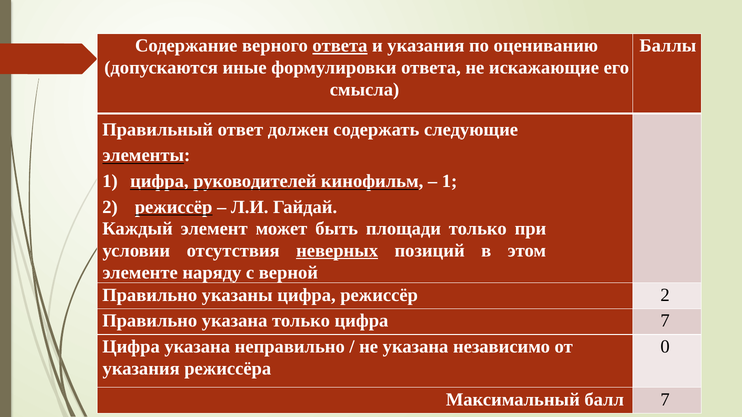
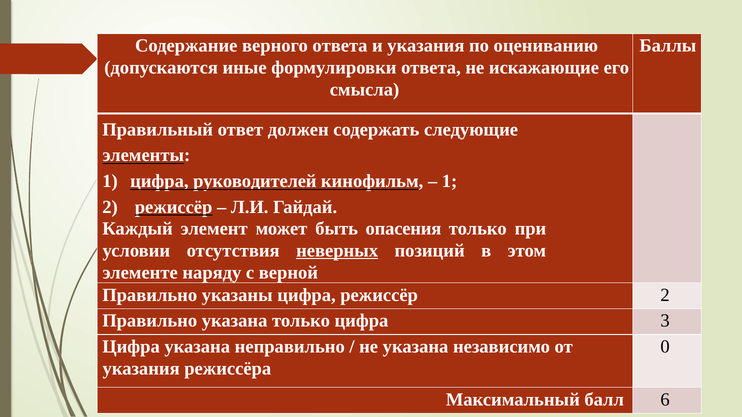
ответа underline: present -> none (340, 46)
площади: площади -> опасения (404, 229)
цифра 7: 7 -> 3 (665, 321)
балл 7: 7 -> 6 (665, 400)
